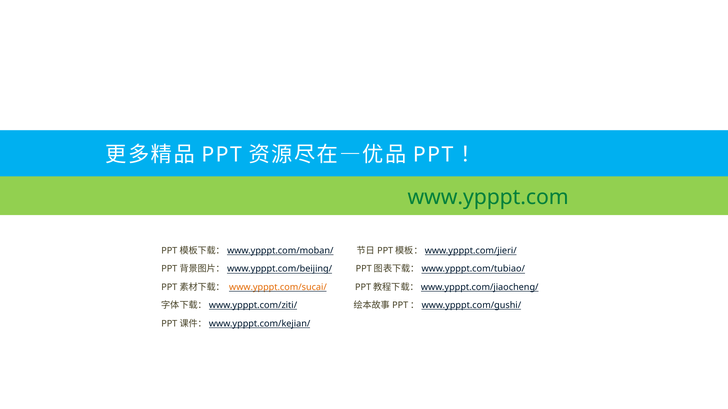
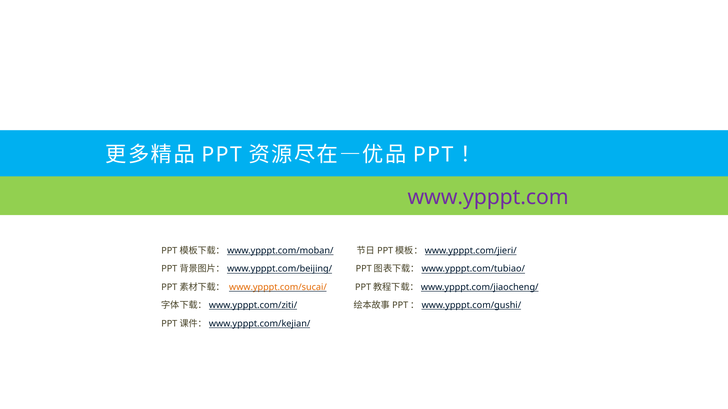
www.ypppt.com colour: green -> purple (488, 197)
